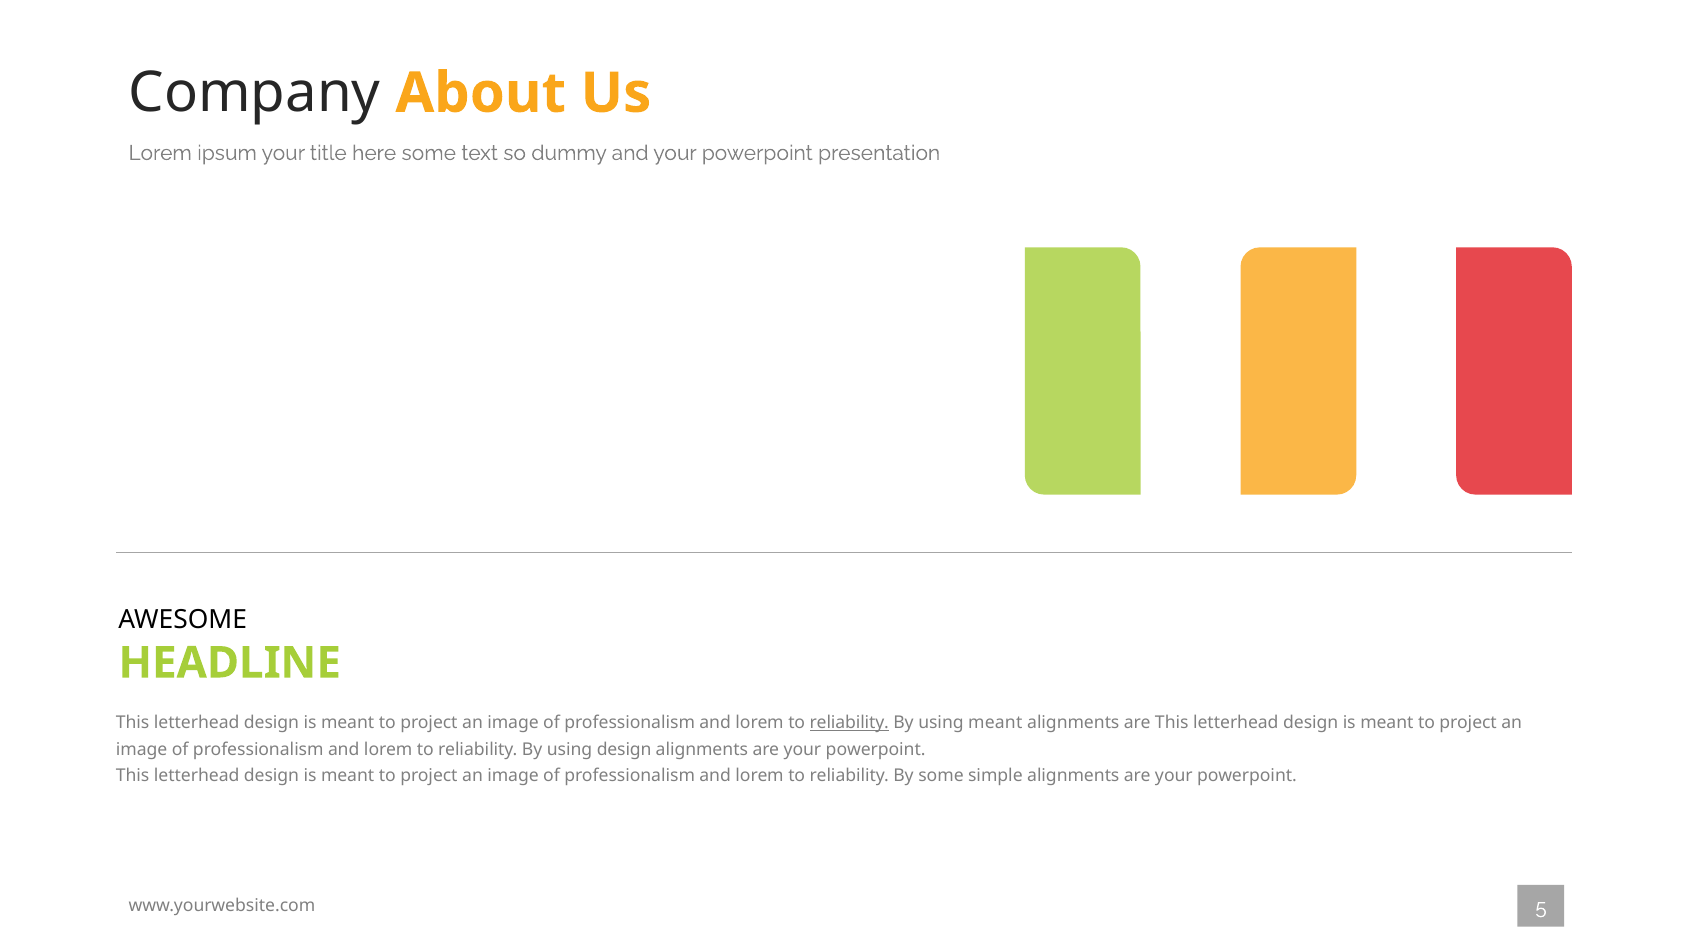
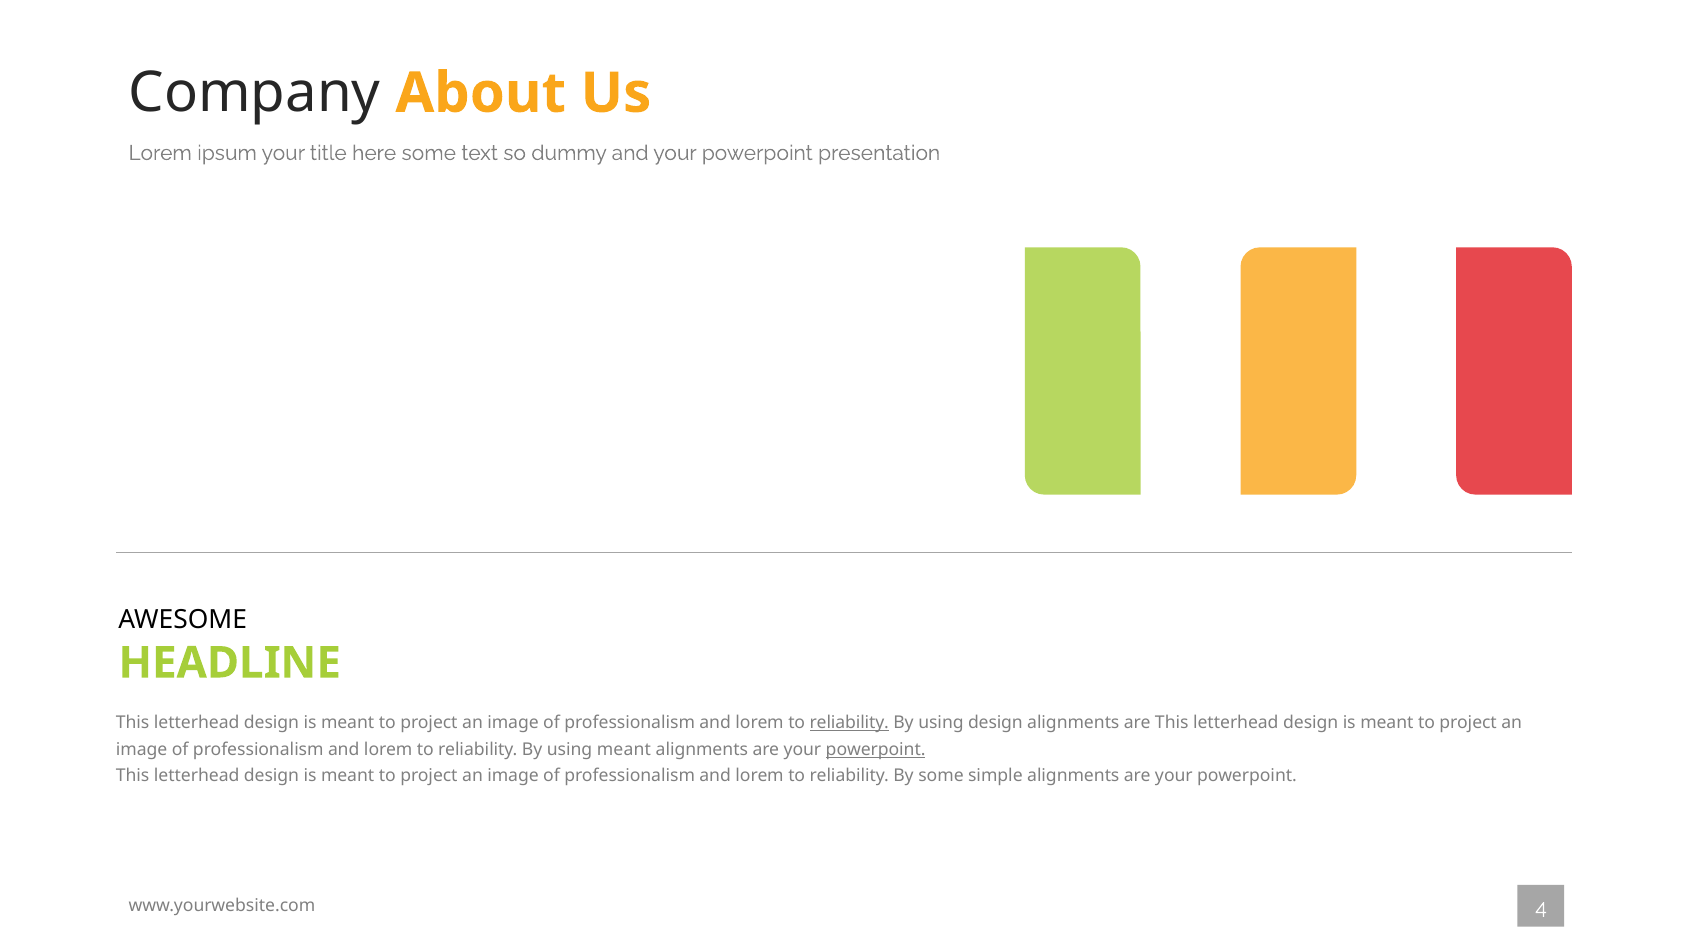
using meant: meant -> design (995, 723)
using design: design -> meant (624, 749)
powerpoint underline: none -> present (876, 749)
5: 5 -> 4 (1541, 907)
